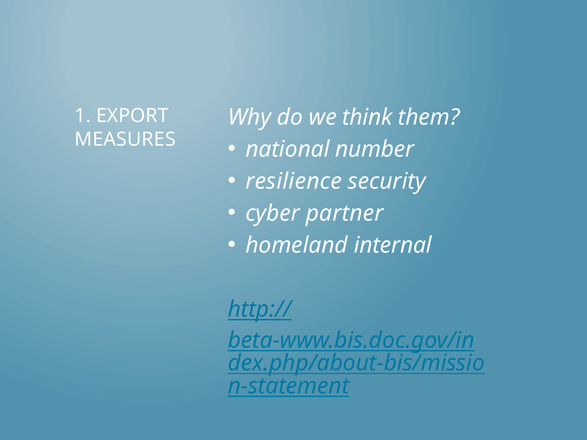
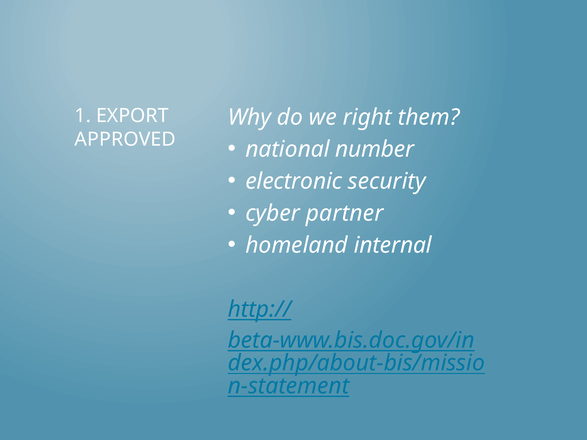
think: think -> right (367, 117)
MEASURES: MEASURES -> APPROVED (125, 139)
resilience: resilience -> electronic (294, 181)
